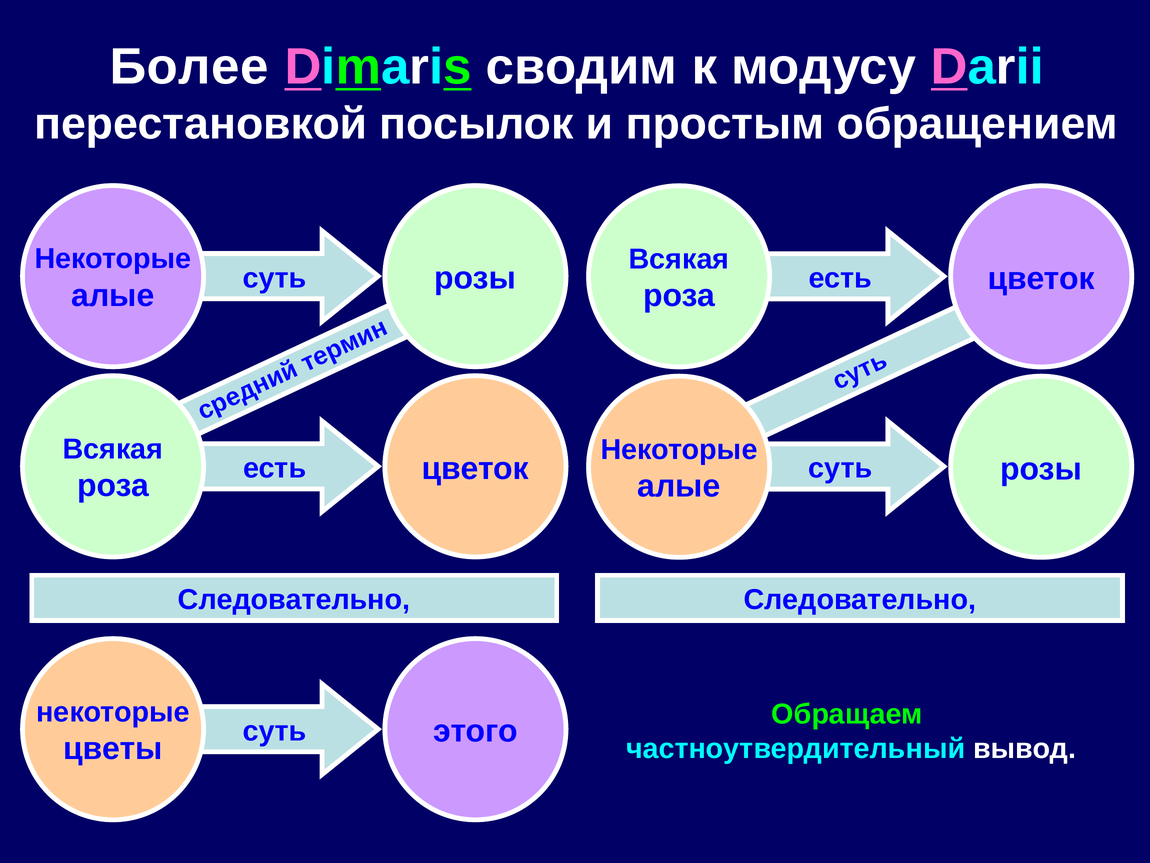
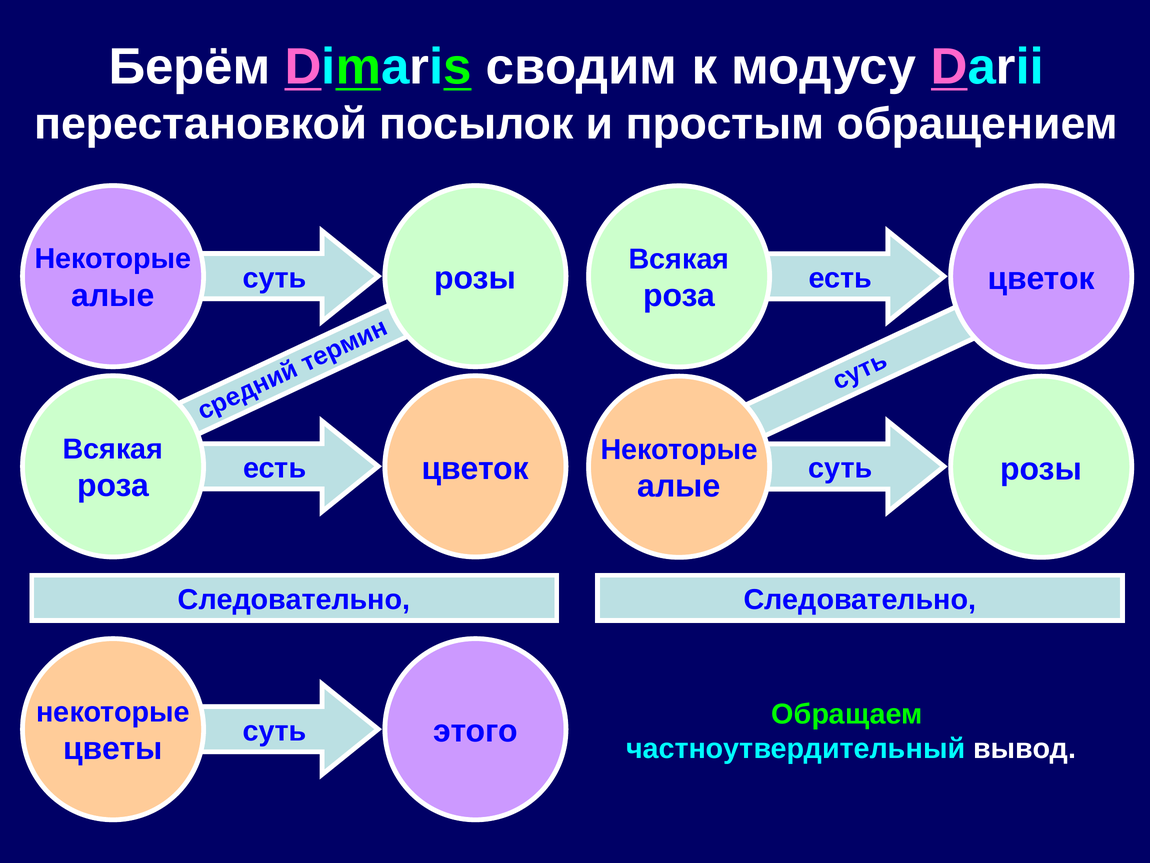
Более: Более -> Берём (189, 67)
